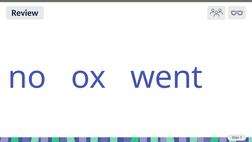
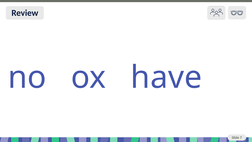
went: went -> have (166, 77)
